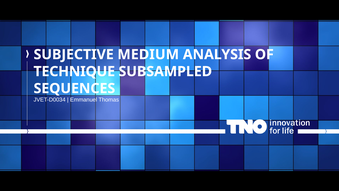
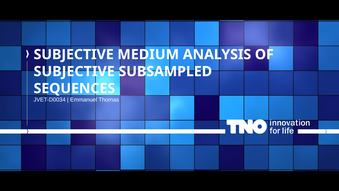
TECHNIQUE: TECHNIQUE -> SUBJECTIVE (74, 71)
